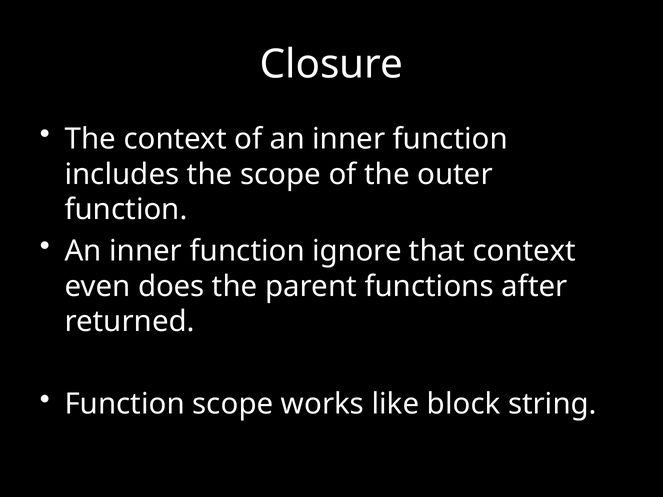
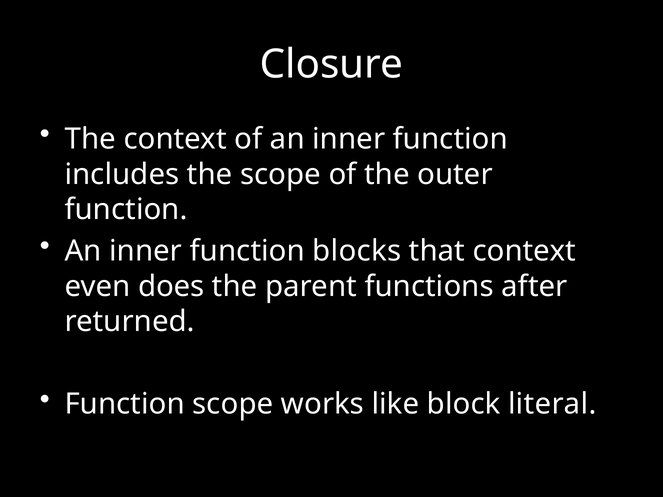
ignore: ignore -> blocks (357, 251)
string: string -> literal (552, 404)
